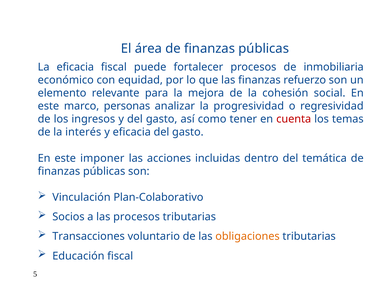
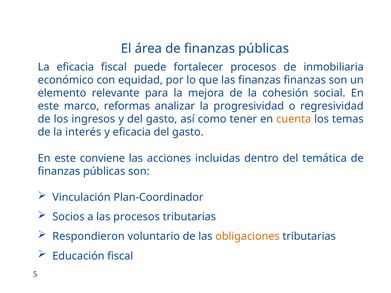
finanzas refuerzo: refuerzo -> finanzas (305, 80)
personas: personas -> reformas (127, 106)
cuenta colour: red -> orange (294, 119)
imponer: imponer -> conviene (102, 158)
Plan-Colaborativo: Plan-Colaborativo -> Plan-Coordinador (158, 197)
Transacciones: Transacciones -> Respondieron (89, 237)
